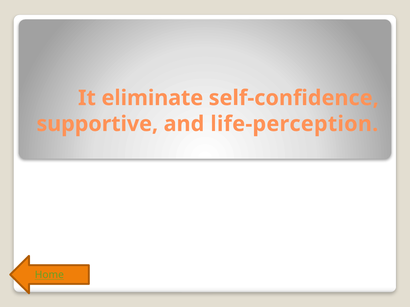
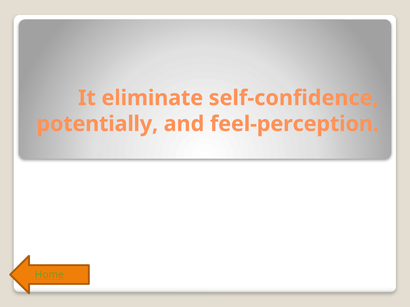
supportive: supportive -> potentially (97, 124)
life-perception: life-perception -> feel-perception (294, 124)
